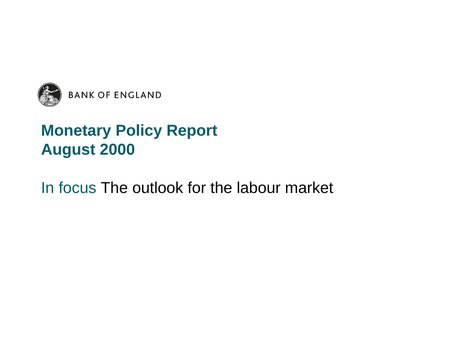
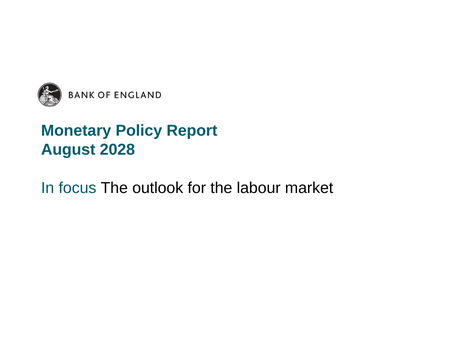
2000: 2000 -> 2028 (117, 150)
